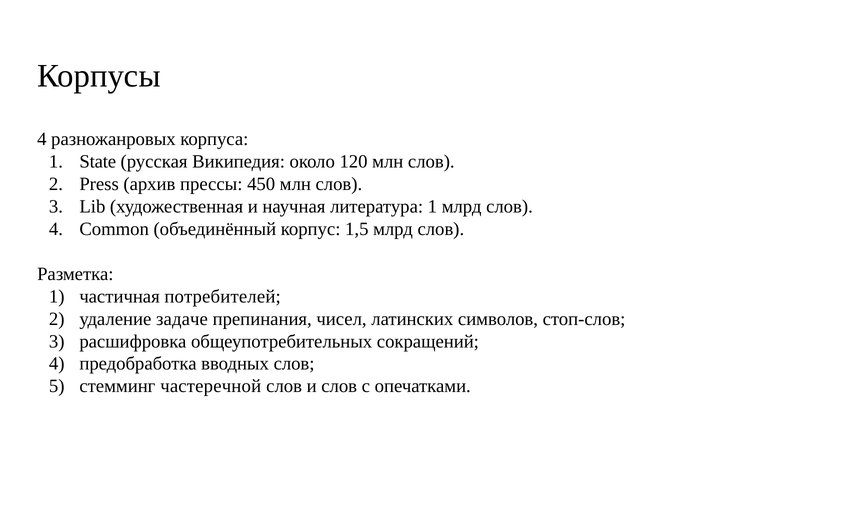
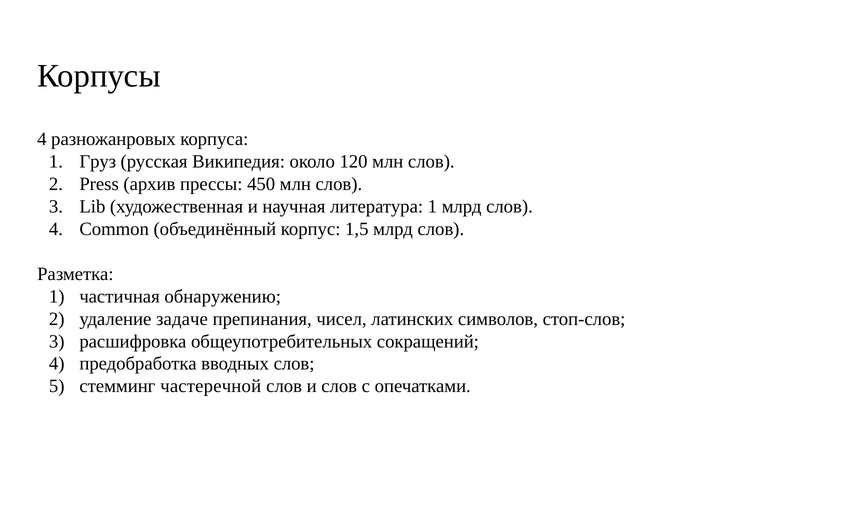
State: State -> Груз (98, 162)
потребителей: потребителей -> обнаружению (223, 297)
